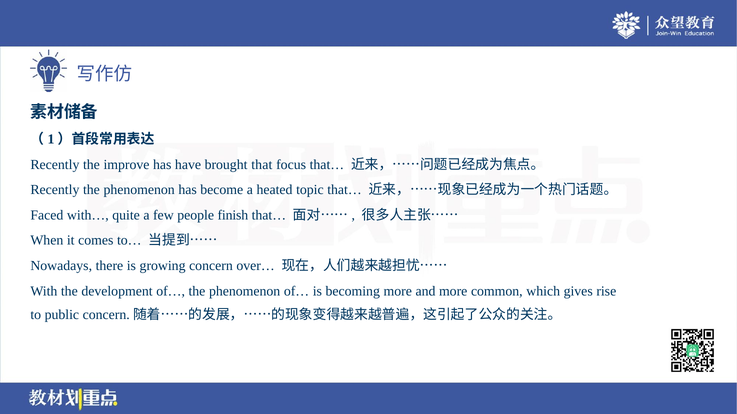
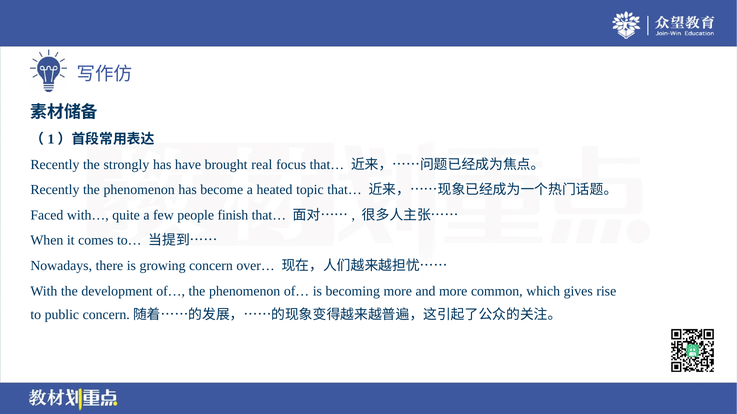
improve: improve -> strongly (126, 165)
that: that -> real (262, 165)
